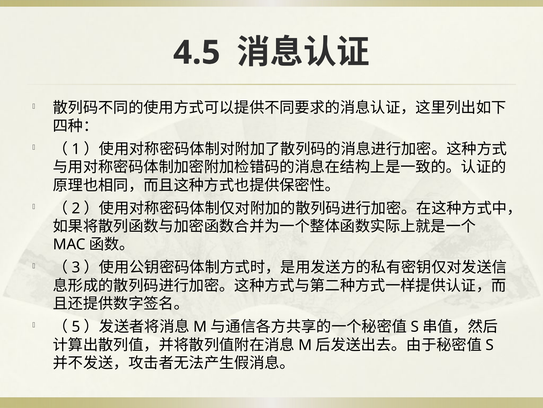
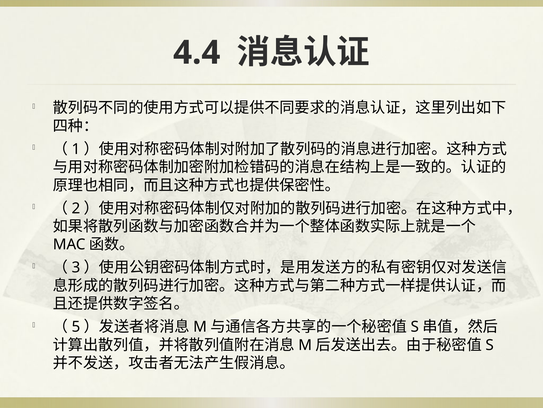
4.5: 4.5 -> 4.4 (197, 53)
